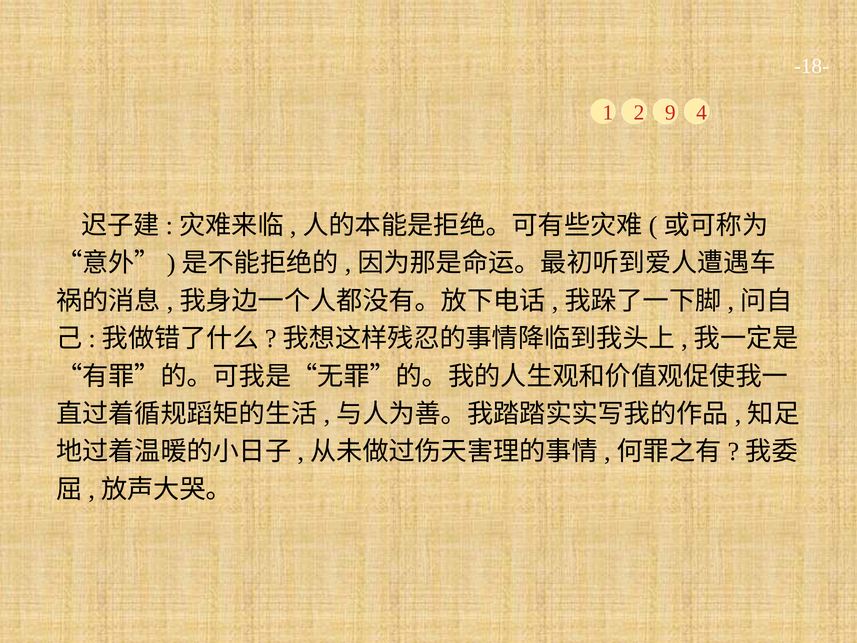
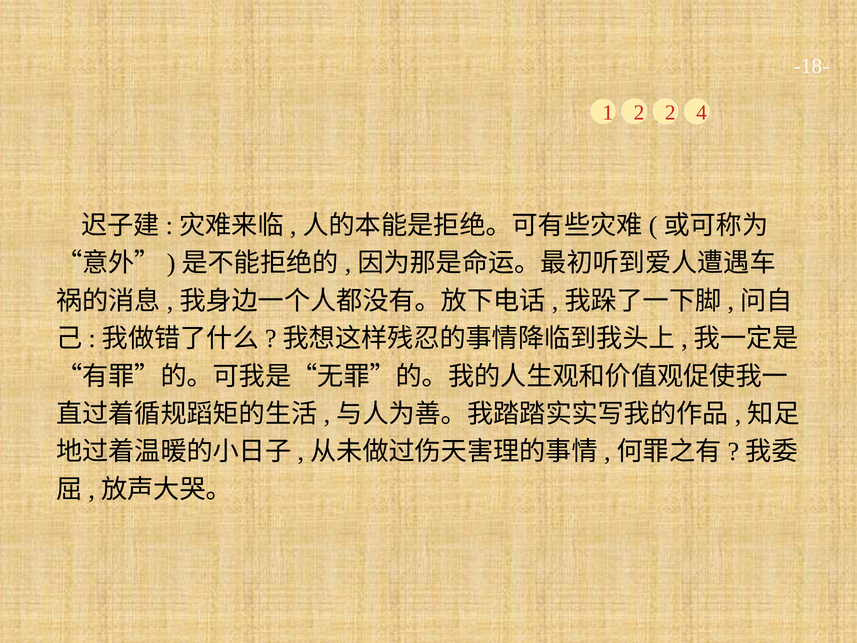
2 9: 9 -> 2 (670, 113)
